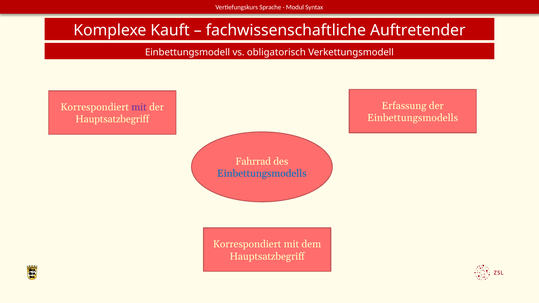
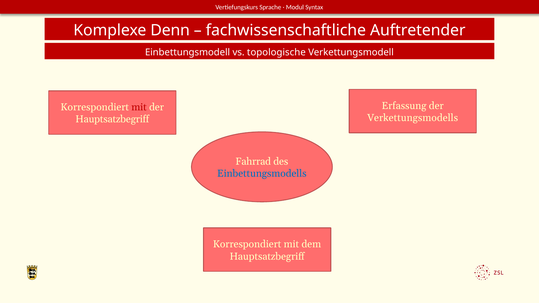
Kauft: Kauft -> Denn (170, 30)
obligatorisch: obligatorisch -> topologische (276, 52)
mit colour: purple -> red (139, 107)
Einbettungsmodells: Einbettungsmodells -> Verkettungsmodells (413, 118)
